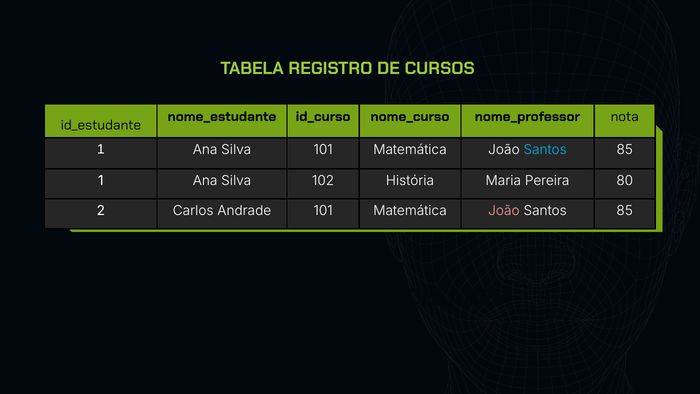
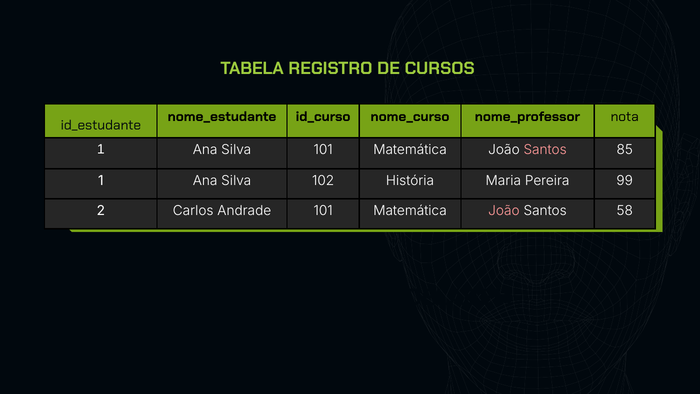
Santos colour: light blue -> pink (545, 150)
80: 80 -> 99 (625, 181)
85: 85 -> 58 (625, 211)
